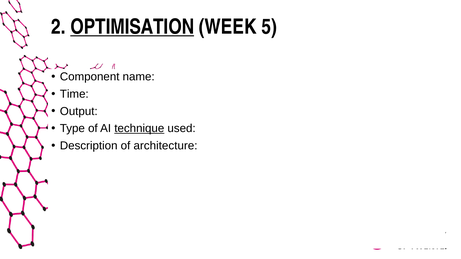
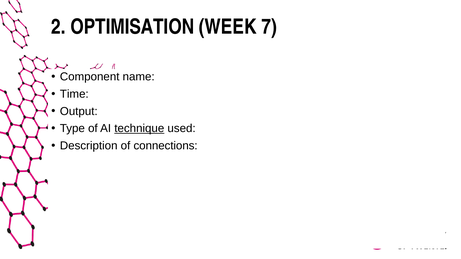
OPTIMISATION underline: present -> none (132, 27)
5: 5 -> 7 (269, 27)
architecture: architecture -> connections (166, 146)
